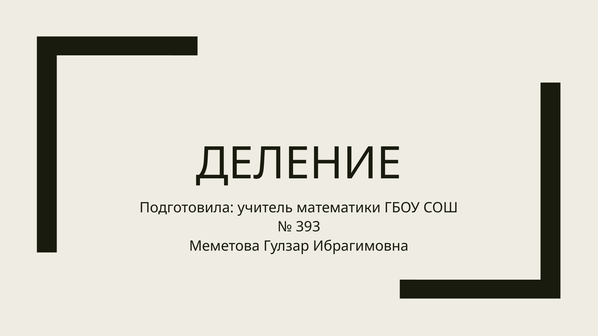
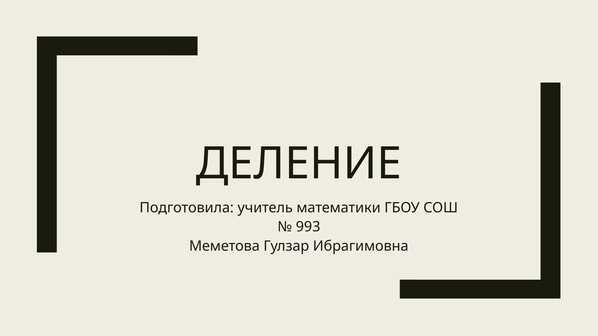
393: 393 -> 993 (308, 227)
